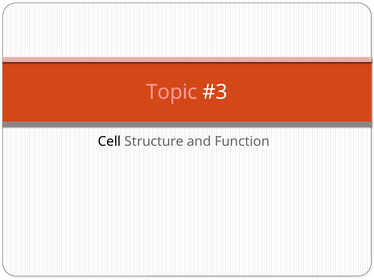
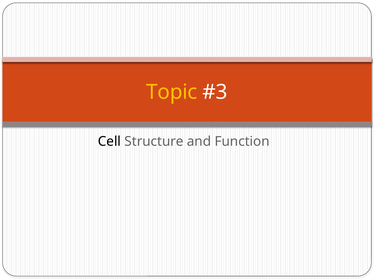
Topic colour: pink -> yellow (172, 92)
